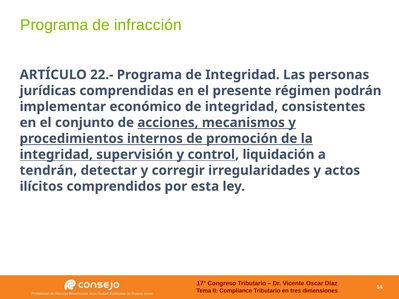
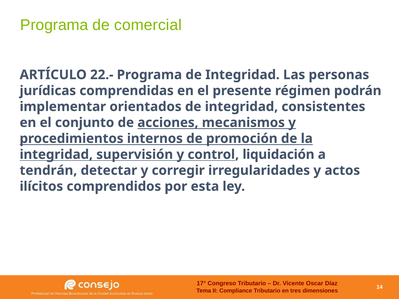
infracción: infracción -> comercial (148, 25)
económico: económico -> orientados (146, 107)
